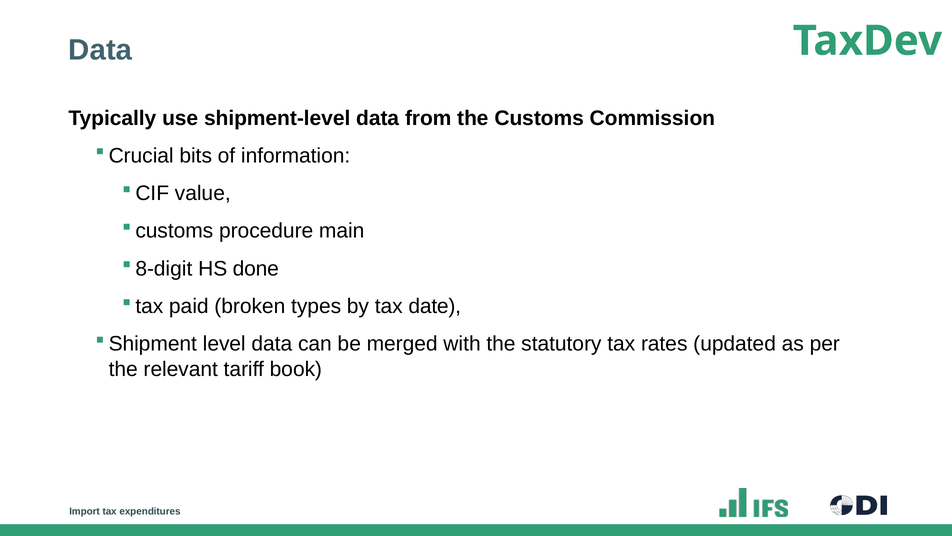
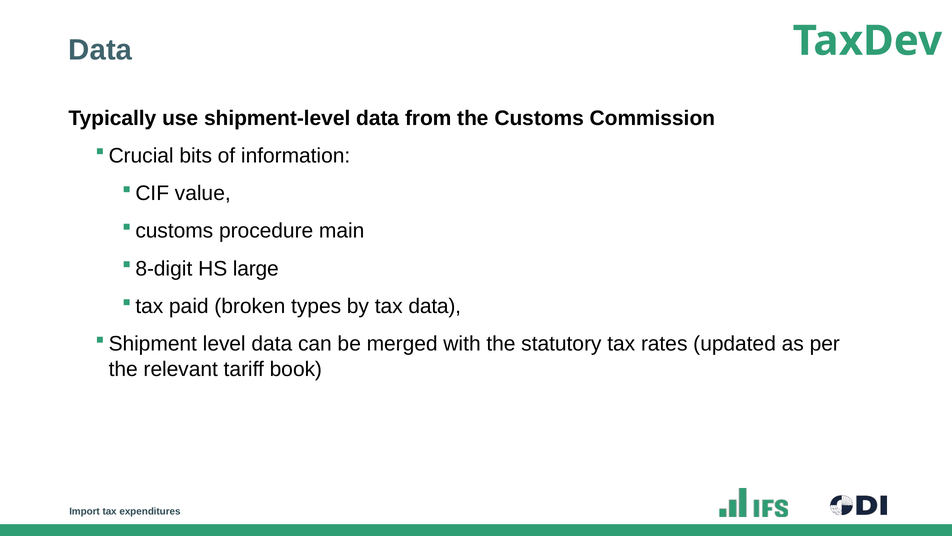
done: done -> large (256, 268)
tax date: date -> data (435, 306)
